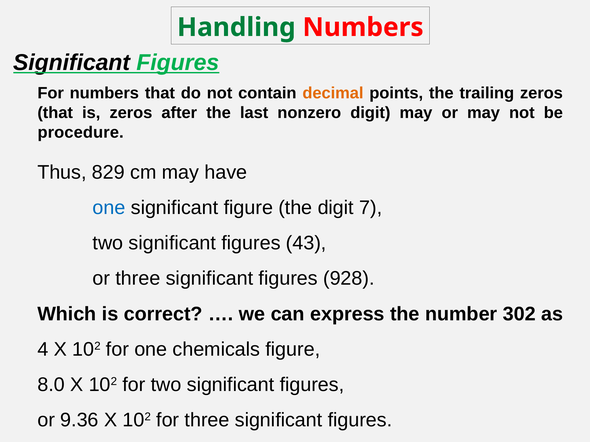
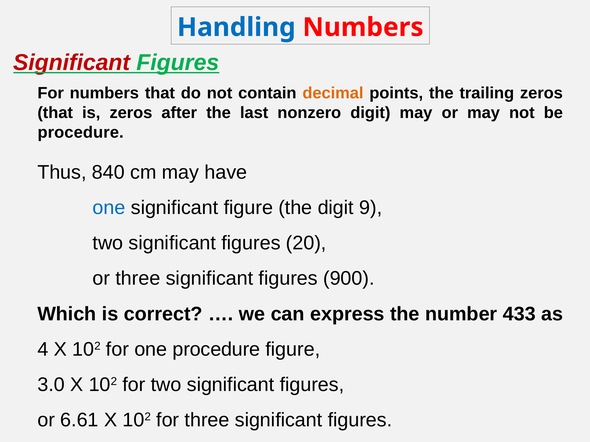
Handling colour: green -> blue (236, 27)
Significant colour: black -> red (72, 63)
829: 829 -> 840 (108, 173)
7: 7 -> 9 (371, 208)
43: 43 -> 20 (306, 243)
928: 928 -> 900 (349, 279)
302: 302 -> 433 (519, 314)
one chemicals: chemicals -> procedure (216, 350)
8.0: 8.0 -> 3.0 (51, 385)
9.36: 9.36 -> 6.61 (79, 420)
